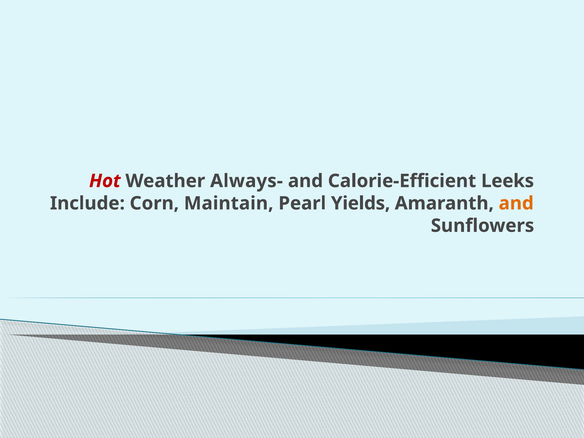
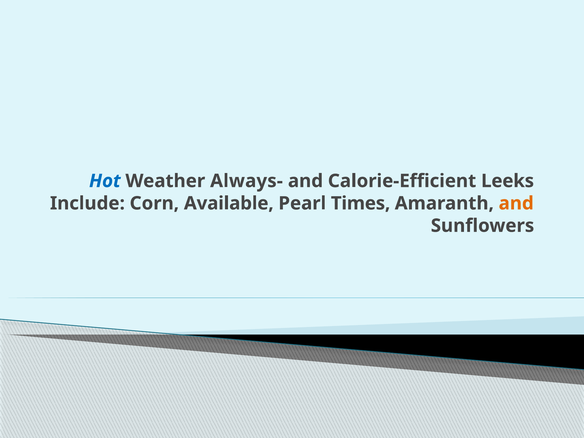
Hot colour: red -> blue (105, 181)
Maintain: Maintain -> Available (229, 203)
Yields: Yields -> Times (361, 203)
